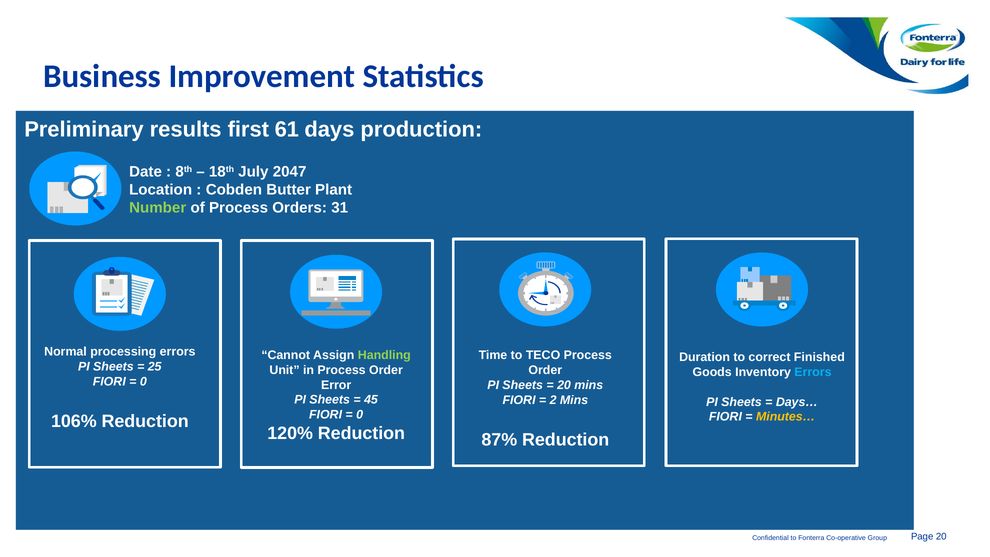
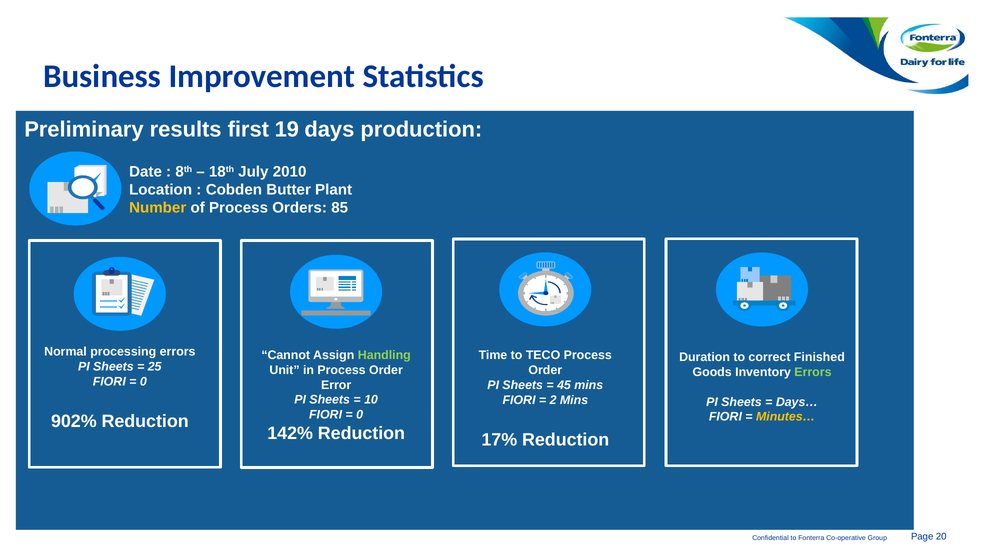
61: 61 -> 19 (287, 130)
2047: 2047 -> 2010 (290, 172)
Number colour: light green -> yellow (158, 208)
31: 31 -> 85 (340, 208)
Errors colour: light blue -> light green (813, 372)
20: 20 -> 45 (564, 385)
45: 45 -> 10 (371, 400)
106%: 106% -> 902% (74, 422)
120%: 120% -> 142% (290, 433)
87%: 87% -> 17% (499, 440)
